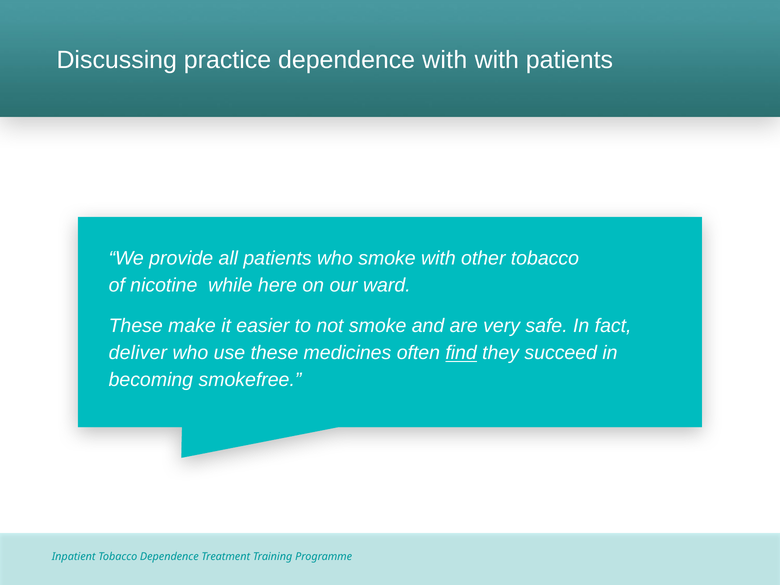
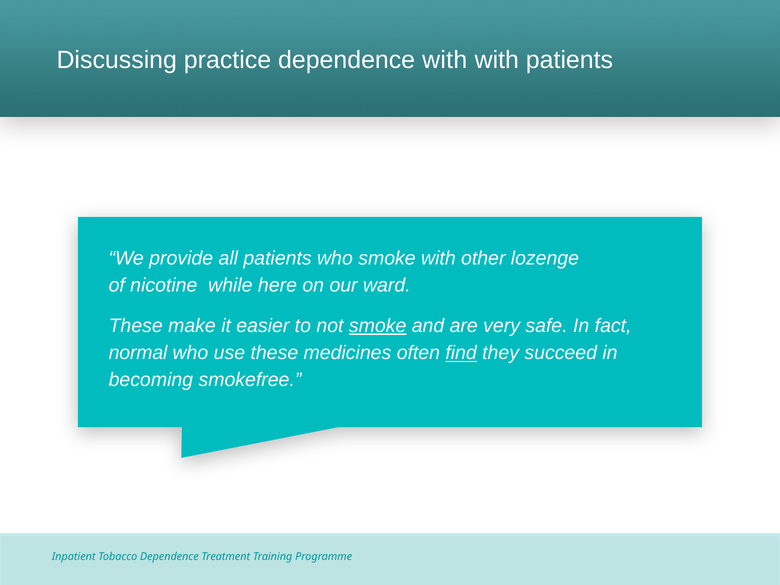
other tobacco: tobacco -> lozenge (545, 258)
smoke underline: none -> present (378, 326)
deliver: deliver -> normal (138, 353)
